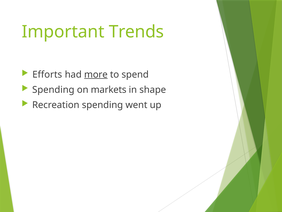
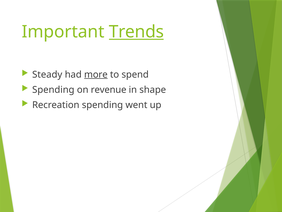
Trends underline: none -> present (136, 32)
Efforts: Efforts -> Steady (47, 74)
markets: markets -> revenue (109, 90)
